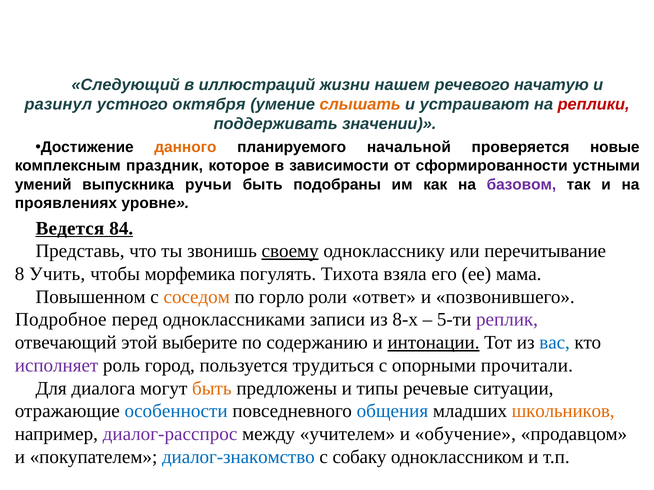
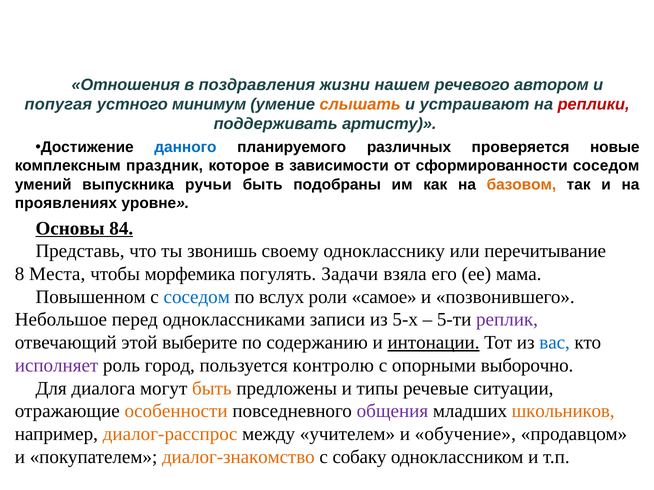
Следующий: Следующий -> Отношения (126, 85)
иллюстраций: иллюстраций -> поздравления (257, 85)
начатую: начатую -> автором (551, 85)
разинул: разинул -> попугая (58, 105)
октября: октября -> минимум (209, 105)
значении: значении -> артисту (389, 124)
данного colour: orange -> blue (185, 148)
начальной: начальной -> различных (409, 148)
сформированности устными: устными -> соседом (606, 166)
базовом colour: purple -> orange (521, 185)
Ведется: Ведется -> Основы (70, 228)
своему underline: present -> none (290, 251)
Учить: Учить -> Места (57, 274)
Тихота: Тихота -> Задачи (350, 274)
соседом colour: orange -> blue (197, 297)
горло: горло -> вслух (282, 297)
ответ: ответ -> самое (384, 297)
Подробное: Подробное -> Небольшое (61, 320)
8-х: 8-х -> 5-х (405, 320)
трудиться: трудиться -> контролю (333, 366)
прочитали: прочитали -> выборочно (527, 366)
особенности colour: blue -> orange (176, 412)
общения colour: blue -> purple (392, 412)
диалог-расспрос colour: purple -> orange (170, 434)
диалог-знакомство colour: blue -> orange (238, 457)
